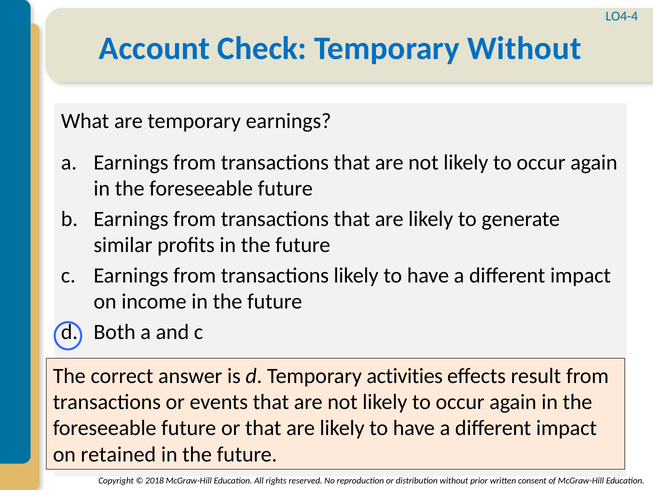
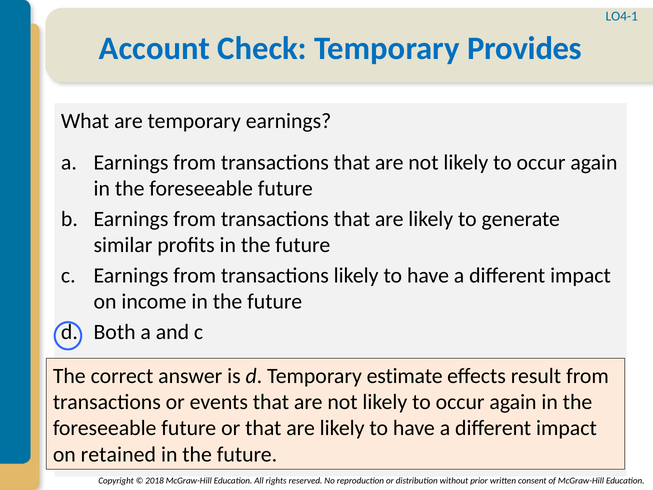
LO4-4: LO4-4 -> LO4-1 (622, 16)
Temporary Without: Without -> Provides (524, 49)
activities: activities -> estimate (405, 376)
